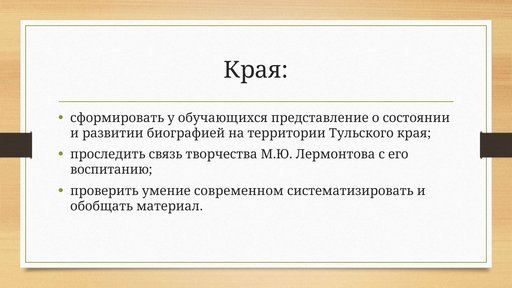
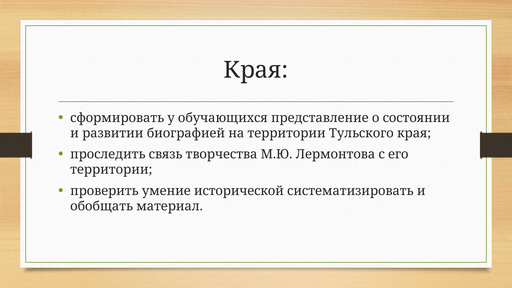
воспитанию: воспитанию -> территории (111, 170)
современном: современном -> исторической (239, 191)
